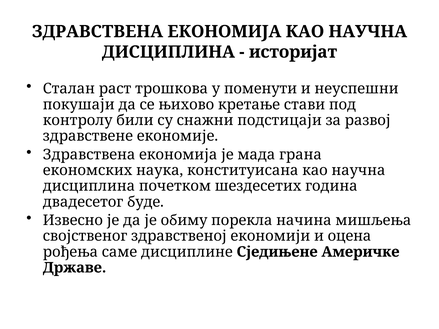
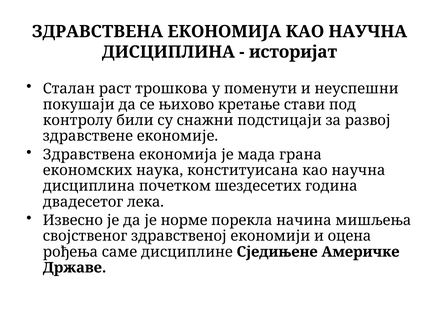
буде: буде -> лека (145, 202)
обиму: обиму -> норме (184, 220)
